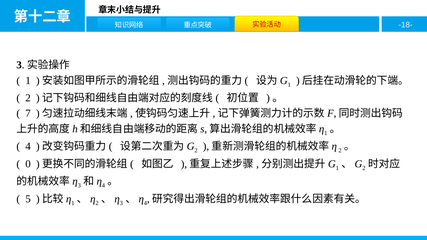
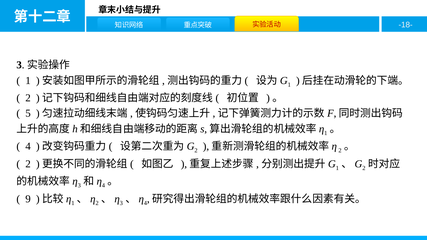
7: 7 -> 5 (28, 113)
0: 0 -> 2 (28, 164)
5: 5 -> 9 (28, 199)
